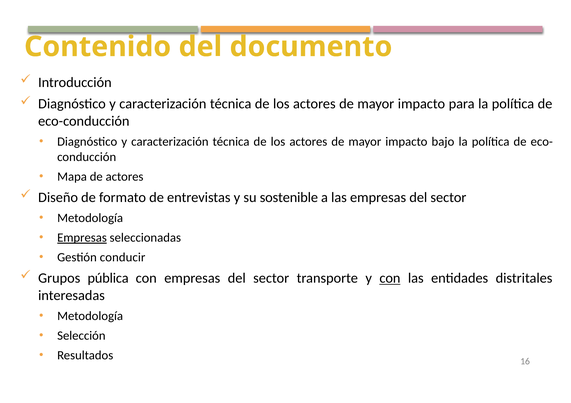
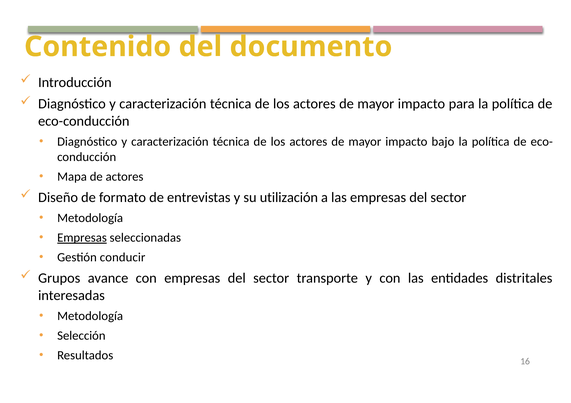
sostenible: sostenible -> utilización (289, 197)
pública: pública -> avance (108, 278)
con underline: present -> none (390, 278)
